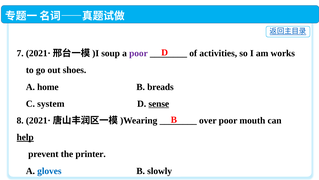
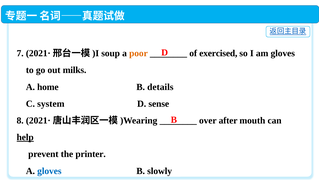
poor colour: purple -> orange (138, 53)
activities: activities -> exercised (218, 53)
am works: works -> gloves (283, 53)
shoes: shoes -> milks (75, 70)
breads: breads -> details (160, 87)
sense underline: present -> none (159, 103)
over poor: poor -> after (228, 120)
